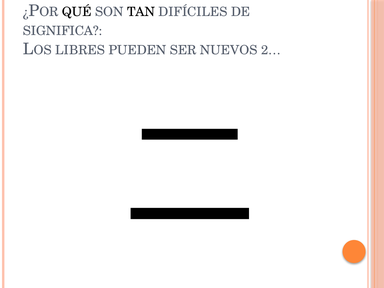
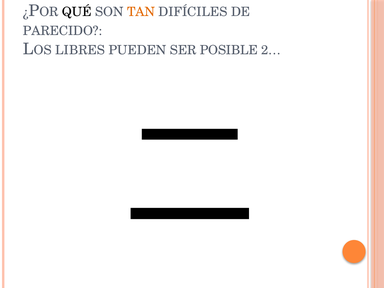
TAN colour: black -> orange (141, 12)
SIGNIFICA: SIGNIFICA -> PARECIDO (63, 31)
NUEVOS: NUEVOS -> POSIBLE (229, 50)
